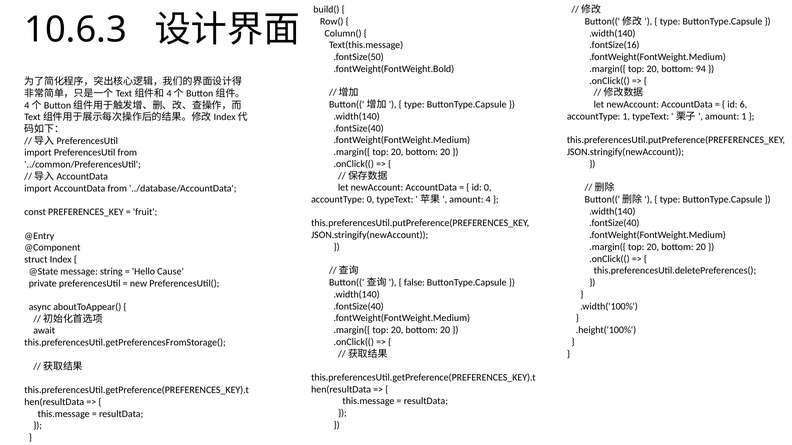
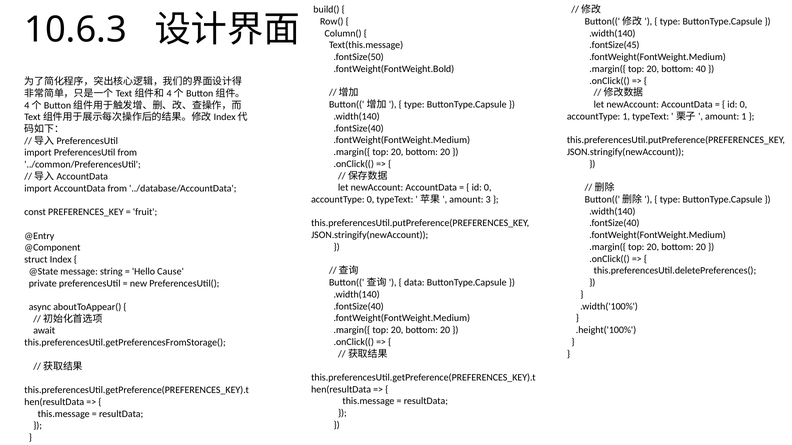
.fontSize(16: .fontSize(16 -> .fontSize(45 (614, 45)
94: 94 -> 40 (701, 69)
6: 6 -> 0 (743, 105)
4: 4 -> 3 (488, 200)
false: false -> data (414, 283)
